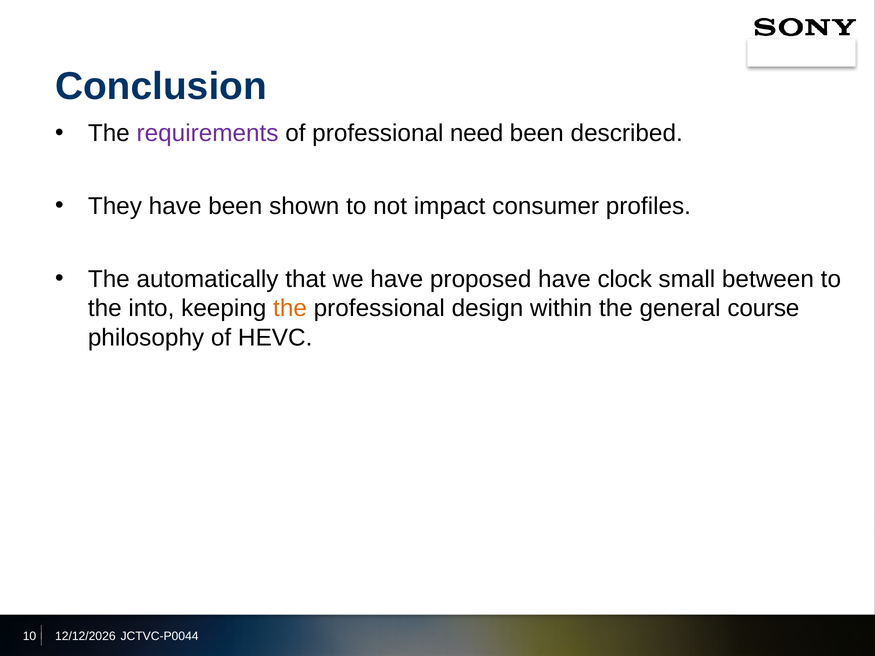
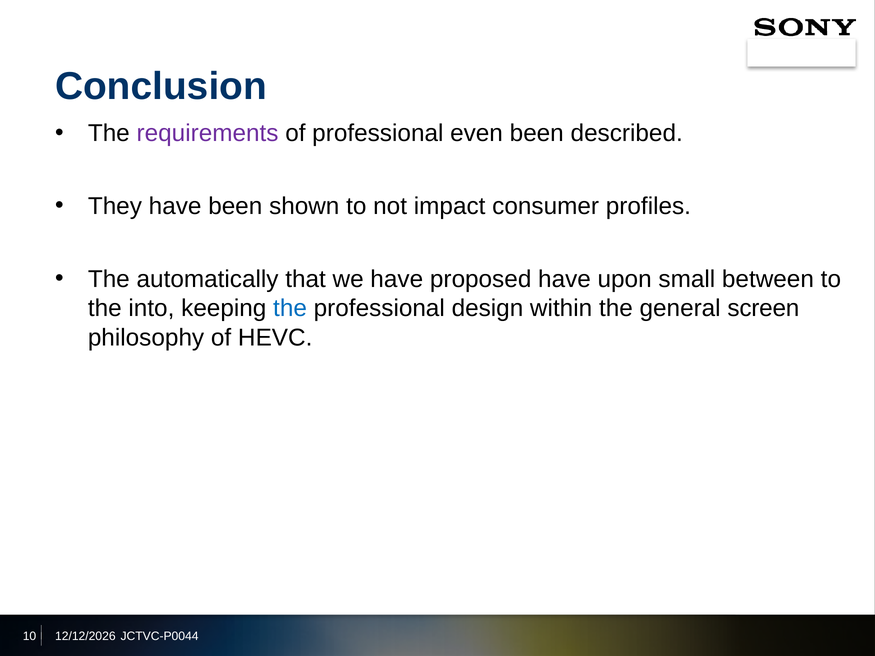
need: need -> even (477, 133)
clock: clock -> upon (625, 279)
the colour: orange -> blue (290, 309)
course: course -> screen (763, 309)
